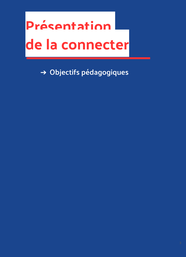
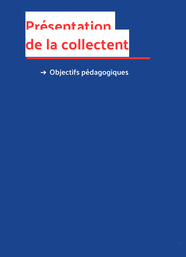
connecter: connecter -> collectent (95, 44)
